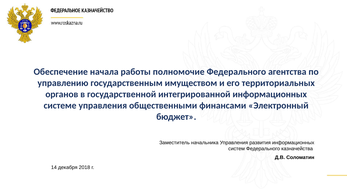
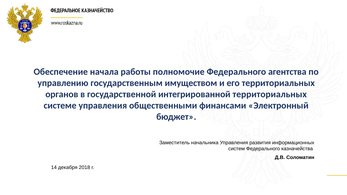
интегрированной информационных: информационных -> территориальных (270, 94)
